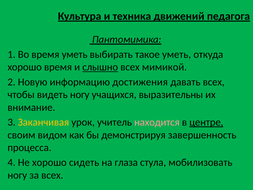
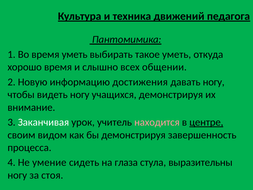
слышно underline: present -> none (100, 67)
мимикой: мимикой -> общении (164, 67)
давать всех: всех -> ногу (214, 82)
учащихся выразительны: выразительны -> демонстрируя (171, 95)
Заканчивая colour: yellow -> white (43, 122)
Не хорошо: хорошо -> умение (49, 162)
мобилизовать: мобилизовать -> выразительны (201, 162)
за всех: всех -> стоя (52, 175)
